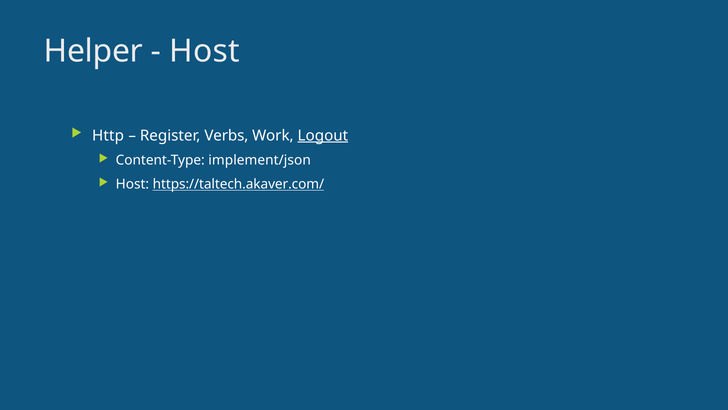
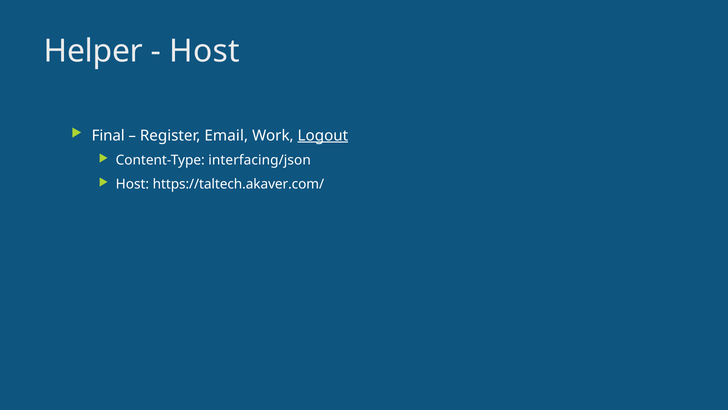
Http: Http -> Final (108, 135)
Verbs: Verbs -> Email (226, 135)
implement/json: implement/json -> interfacing/json (260, 160)
https://taltech.akaver.com/ underline: present -> none (238, 184)
